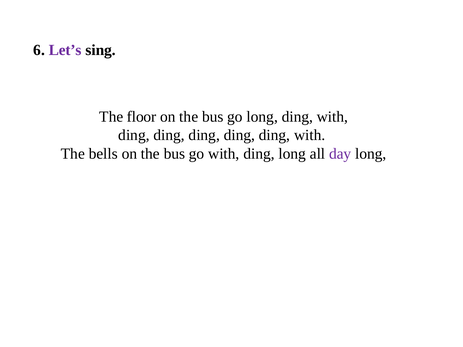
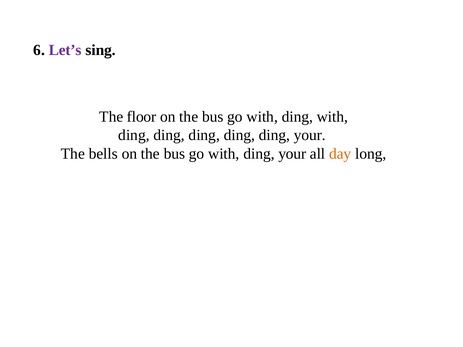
long: long -> with (262, 117)
ding ding with: with -> your (310, 135)
long: long -> your (292, 154)
day colour: purple -> orange (340, 154)
